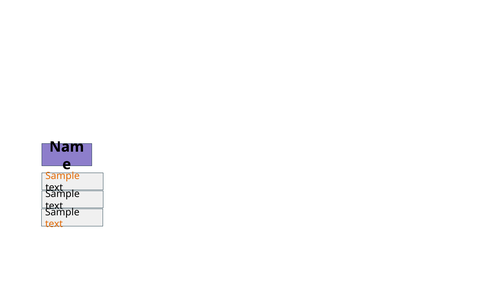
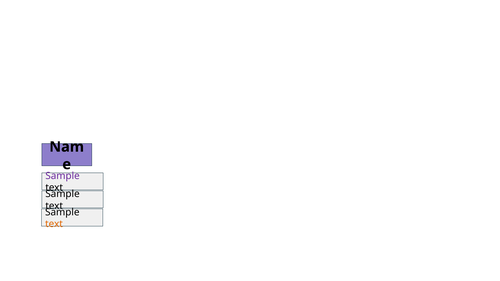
Sample colour: orange -> purple (63, 176)
